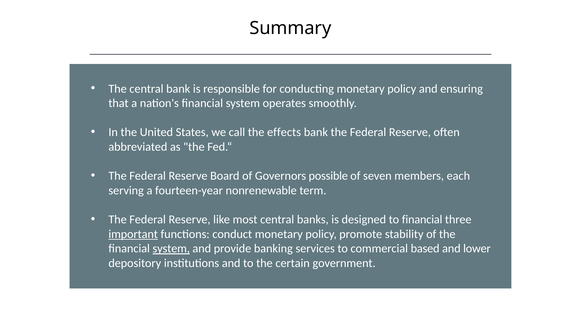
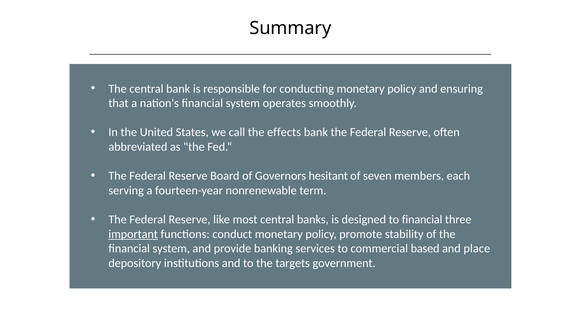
possible: possible -> hesitant (328, 176)
system underline: present -> none (171, 248)
lower: lower -> place (477, 248)
certain: certain -> targets (293, 263)
